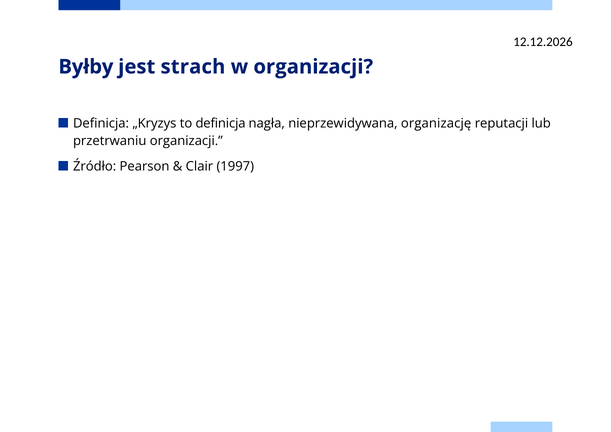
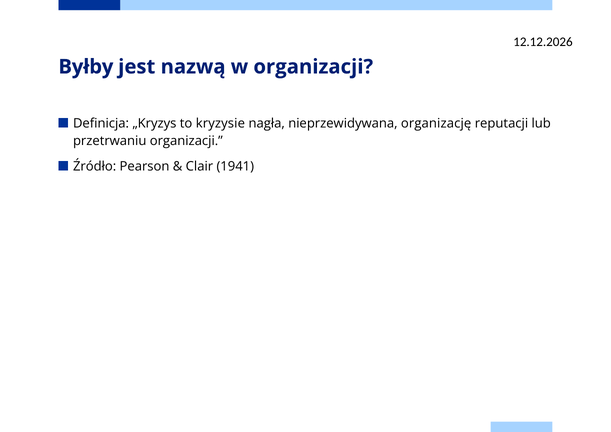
strach: strach -> nazwą (193, 67)
to definicja: definicja -> kryzysie (220, 124)
1997: 1997 -> 1941 (235, 167)
